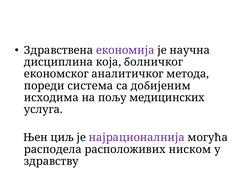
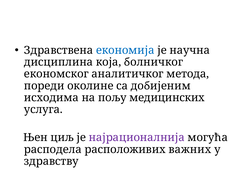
економија colour: purple -> blue (125, 50)
система: система -> околине (90, 86)
ниском: ниском -> важних (190, 149)
